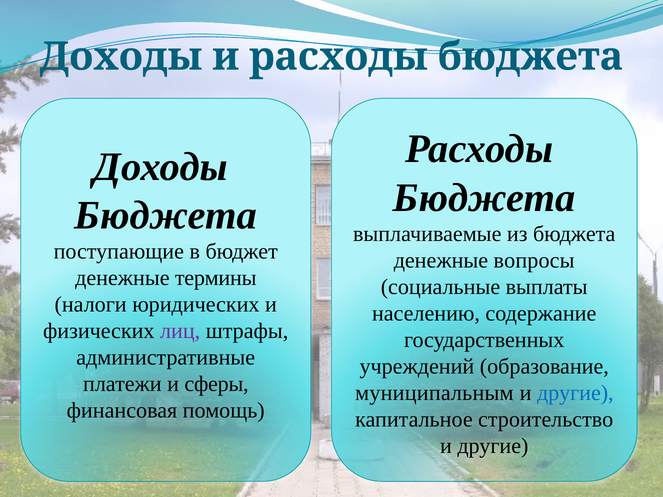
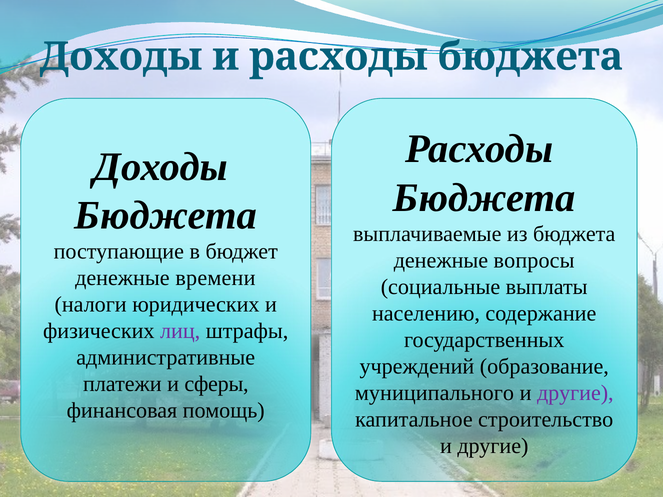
термины: термины -> времени (215, 278)
муниципальным: муниципальным -> муниципального (434, 393)
другие colour: blue -> purple (575, 393)
